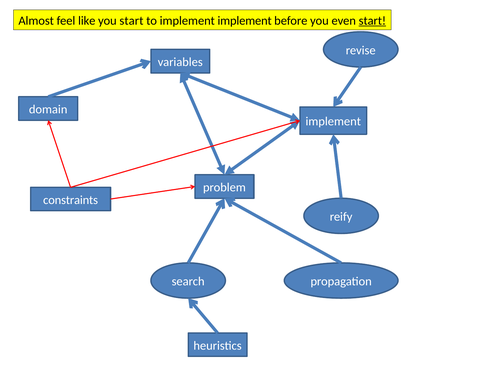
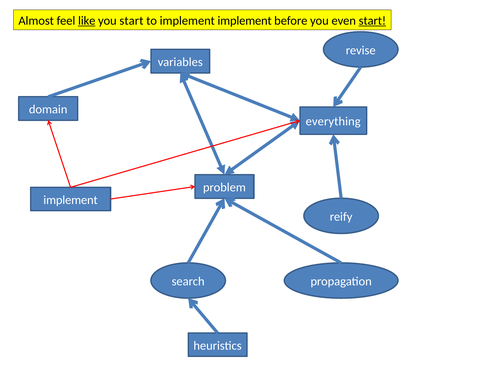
like underline: none -> present (87, 21)
implement: implement -> everything (333, 122)
constraints: constraints -> implement (71, 200)
